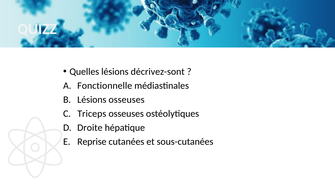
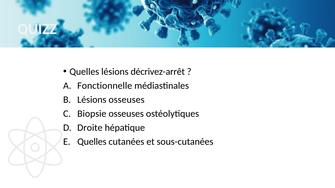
décrivez-sont: décrivez-sont -> décrivez-arrêt (158, 72)
Triceps: Triceps -> Biopsie (92, 114)
Reprise: Reprise -> Quelles (92, 142)
